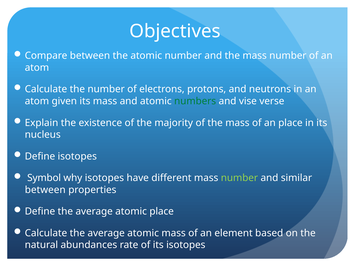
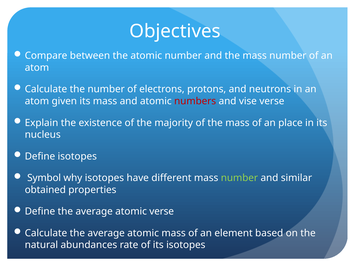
numbers colour: green -> red (195, 101)
between: between -> obtained (45, 190)
atomic place: place -> verse (162, 212)
